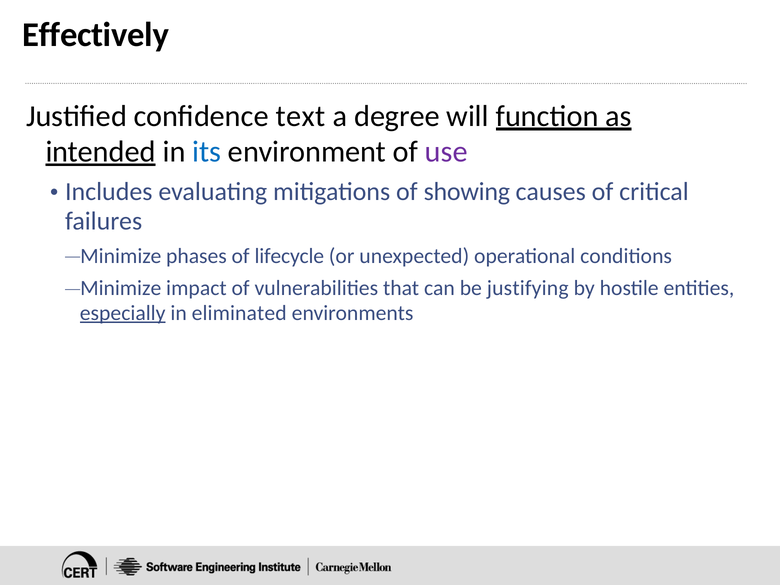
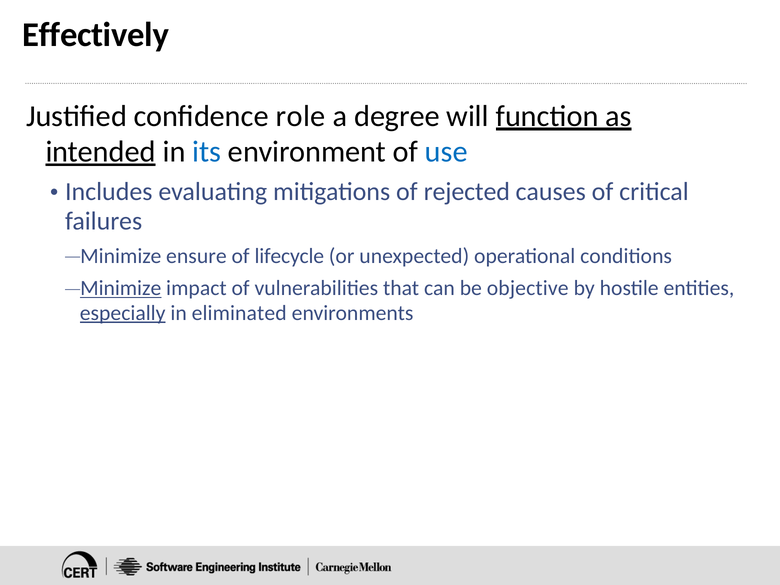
text: text -> role (301, 116)
use colour: purple -> blue (446, 152)
showing: showing -> rejected (467, 192)
phases: phases -> ensure (196, 256)
Minimize underline: none -> present (121, 288)
justifying: justifying -> objective (528, 288)
